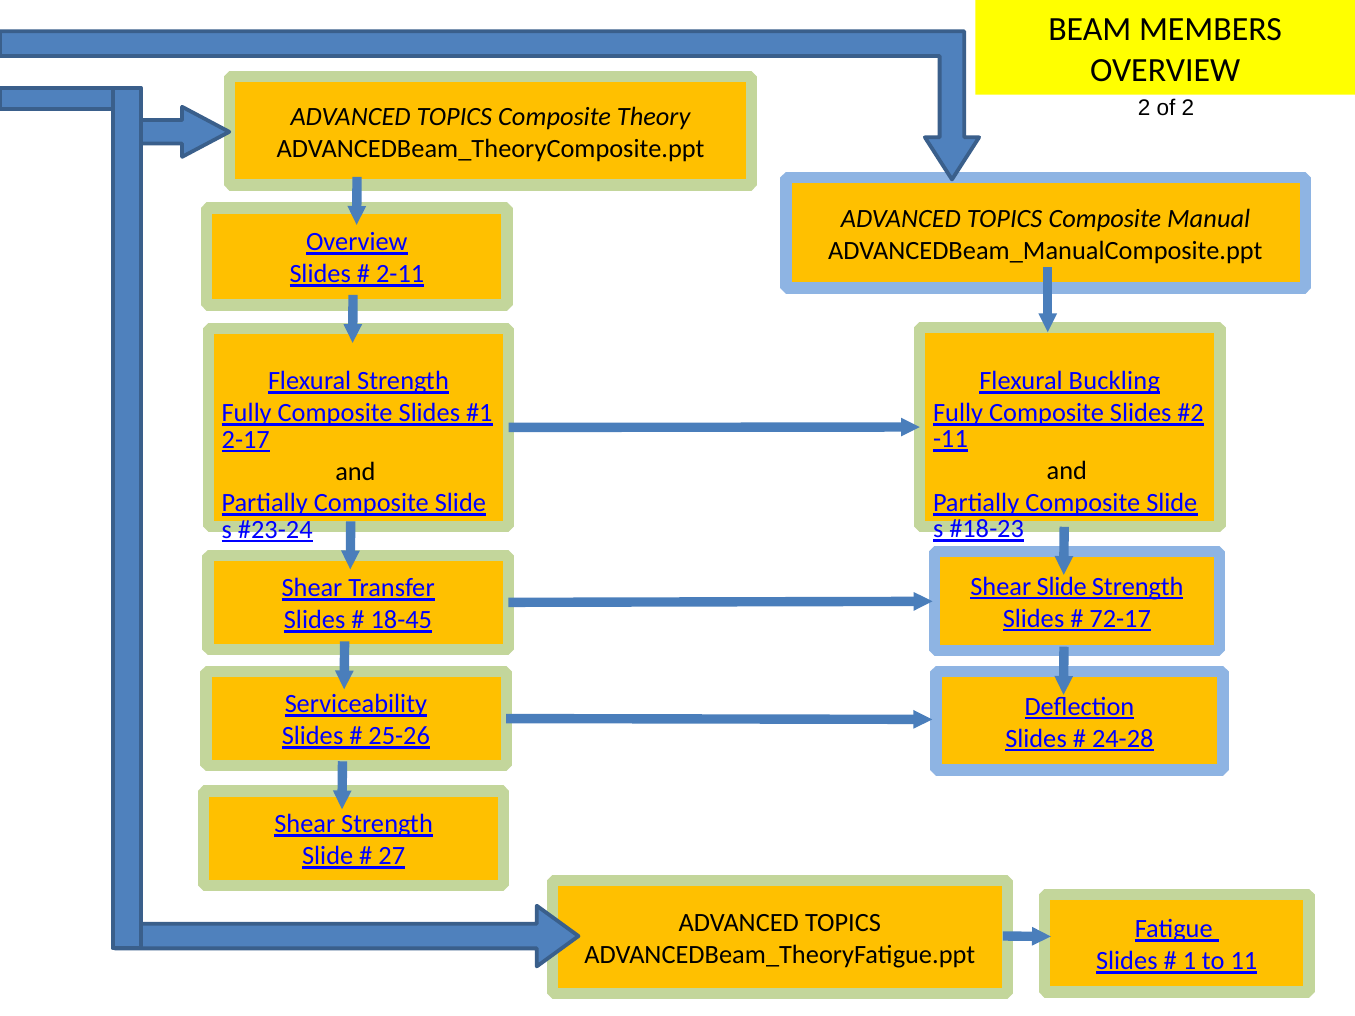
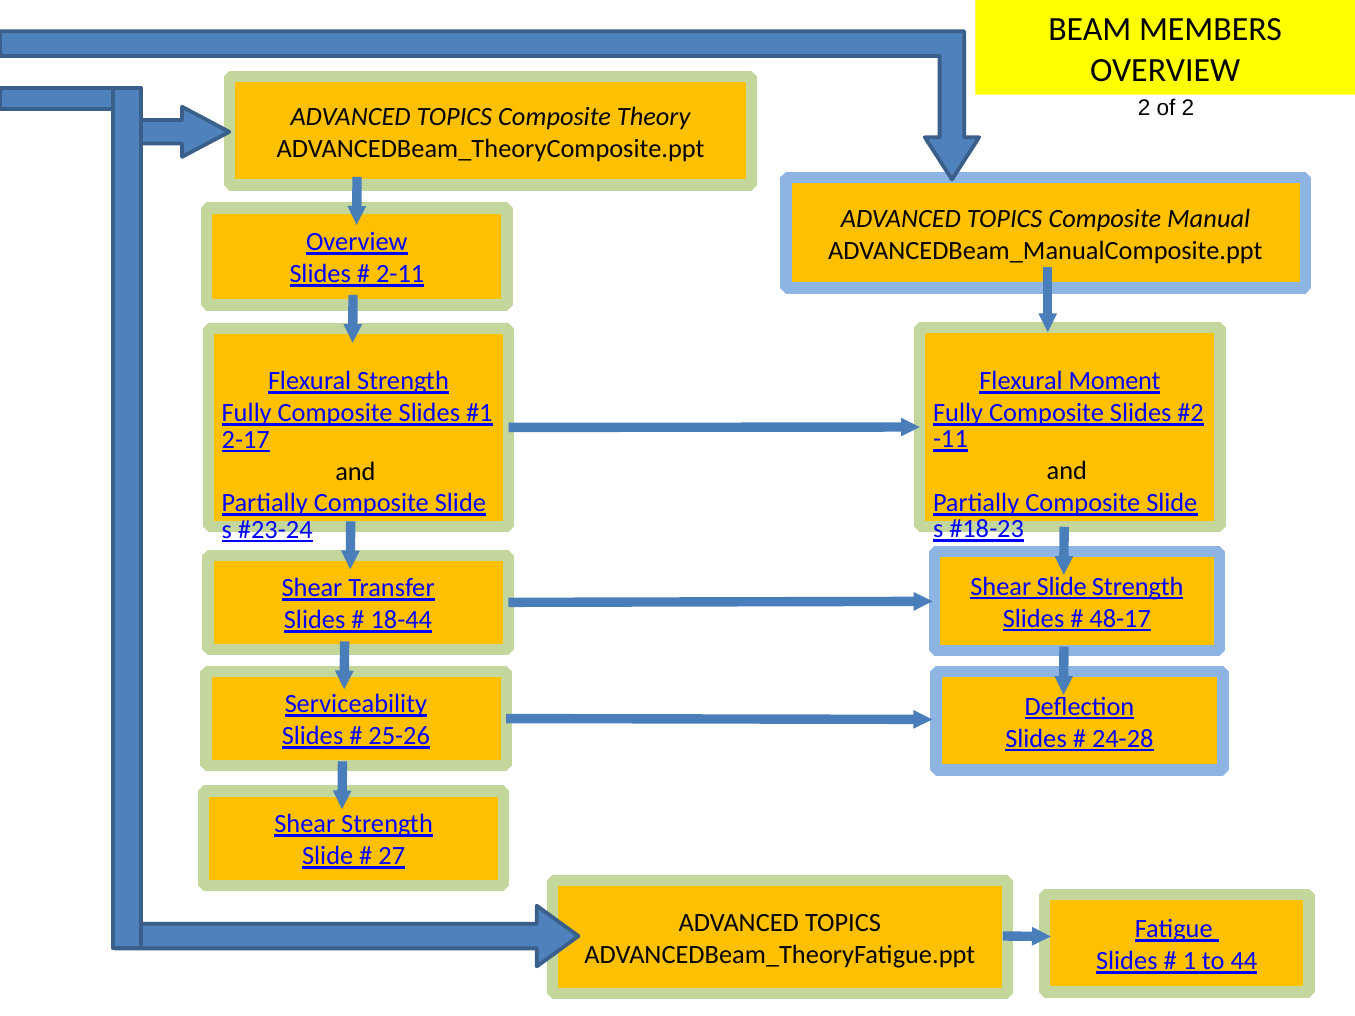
Buckling: Buckling -> Moment (1115, 381)
72-17: 72-17 -> 48-17 (1120, 619)
18-45: 18-45 -> 18-44 (401, 620)
11: 11 -> 44 (1244, 961)
